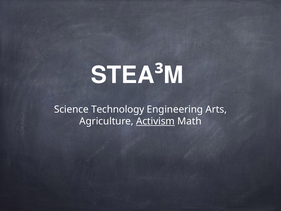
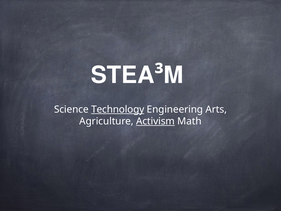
Technology underline: none -> present (118, 109)
